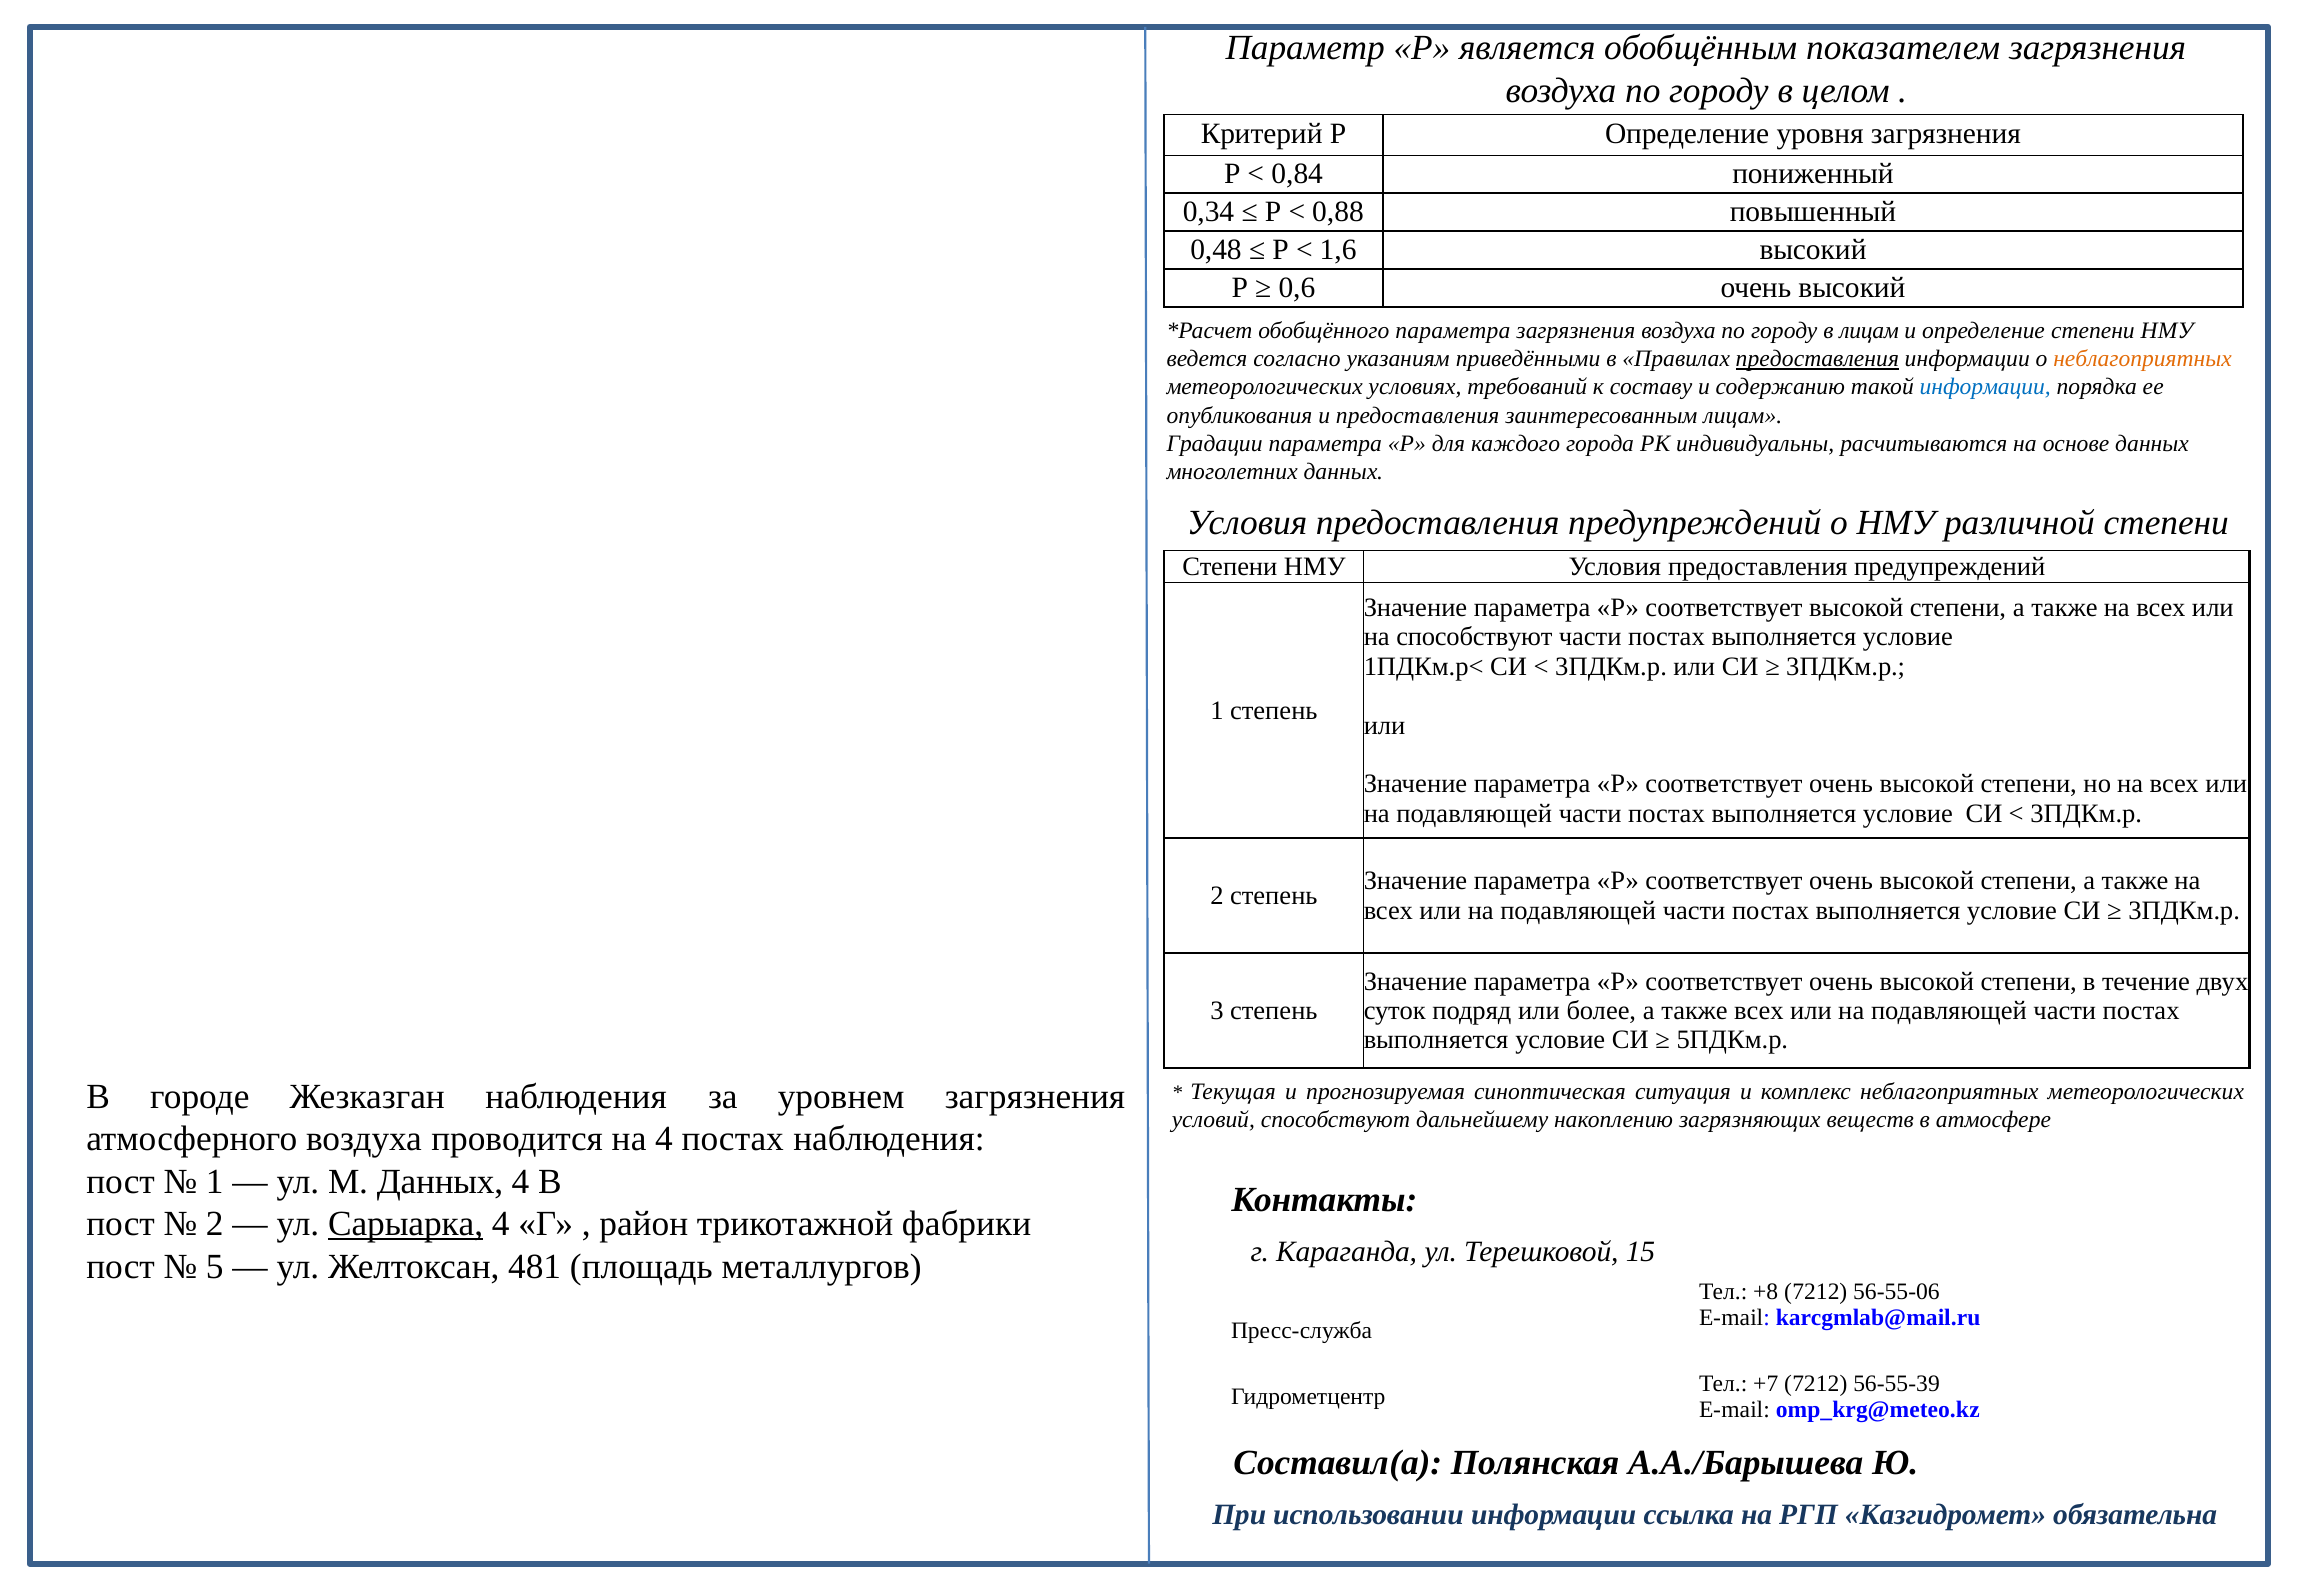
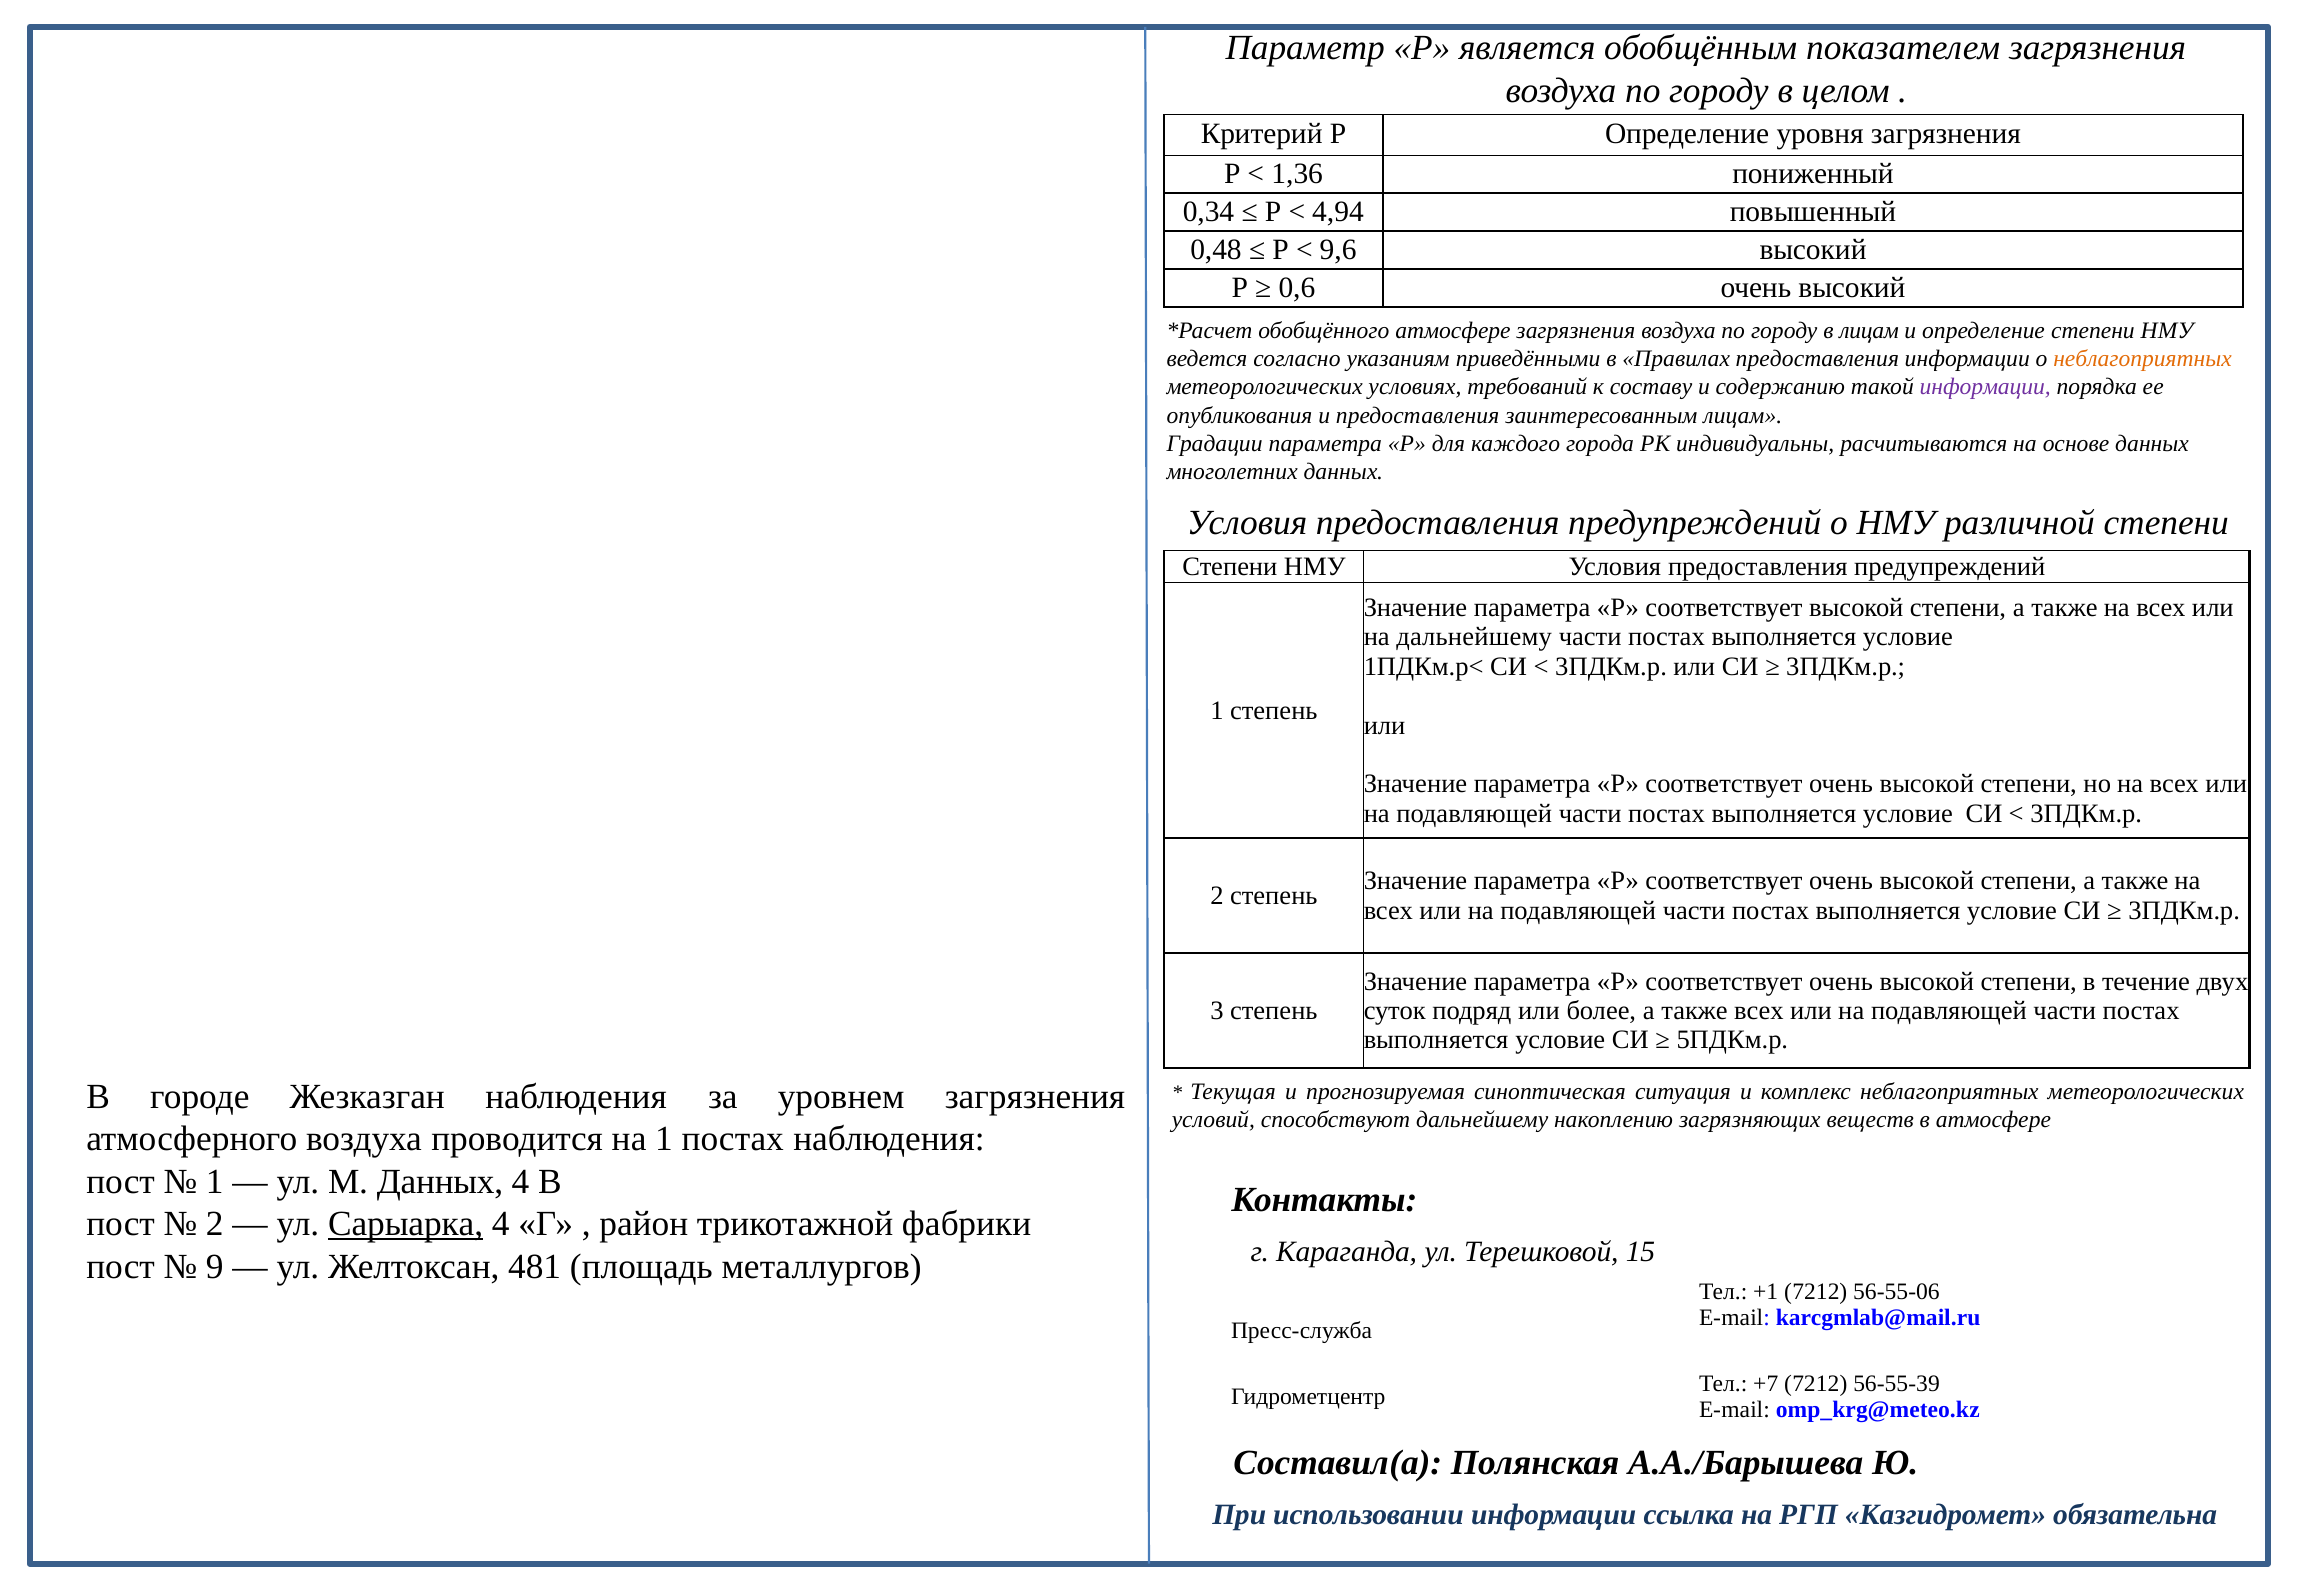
0,84: 0,84 -> 1,36 (1297, 174)
0,88: 0,88 -> 4,94 (1338, 212)
1,6: 1,6 -> 9,6 (1338, 250)
обобщённого параметра: параметра -> атмосфере (1453, 331)
предоставления underline: present -> none (1817, 359)
информации colour: blue -> purple (1985, 387)
на способствуют: способствуют -> дальнейшему (1474, 637)
на 4: 4 -> 1 (664, 1139)
5: 5 -> 9 (215, 1266)
+8: +8 -> +1 (1766, 1292)
